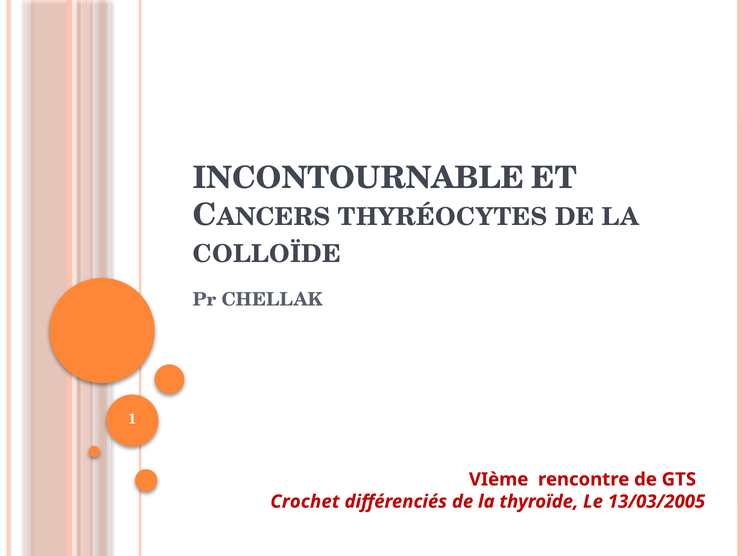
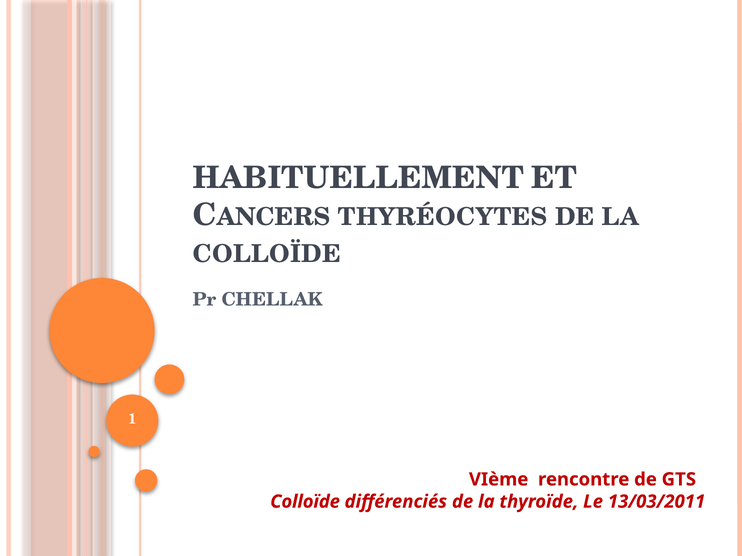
INCONTOURNABLE: INCONTOURNABLE -> HABITUELLEMENT (358, 178)
Crochet: Crochet -> Colloïde (305, 502)
13/03/2005: 13/03/2005 -> 13/03/2011 (657, 502)
